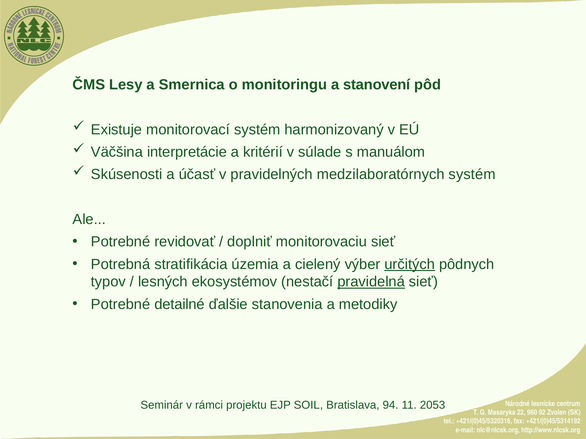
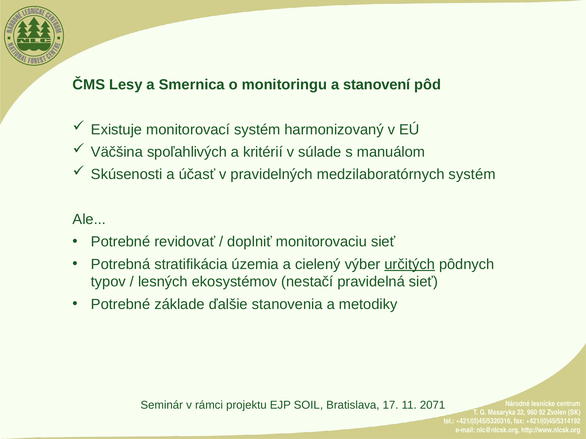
interpretácie: interpretácie -> spoľahlivých (187, 152)
pravidelná underline: present -> none (371, 282)
detailné: detailné -> základe (180, 305)
94: 94 -> 17 (391, 406)
2053: 2053 -> 2071 (433, 406)
